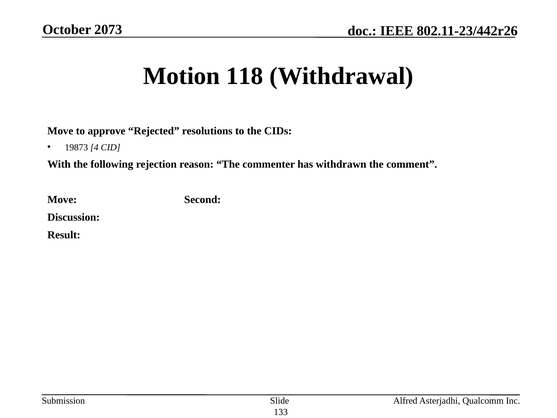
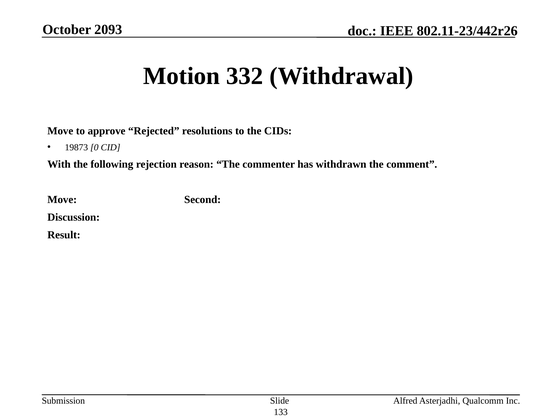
2073: 2073 -> 2093 (108, 30)
118: 118 -> 332 (245, 76)
4: 4 -> 0 (94, 147)
